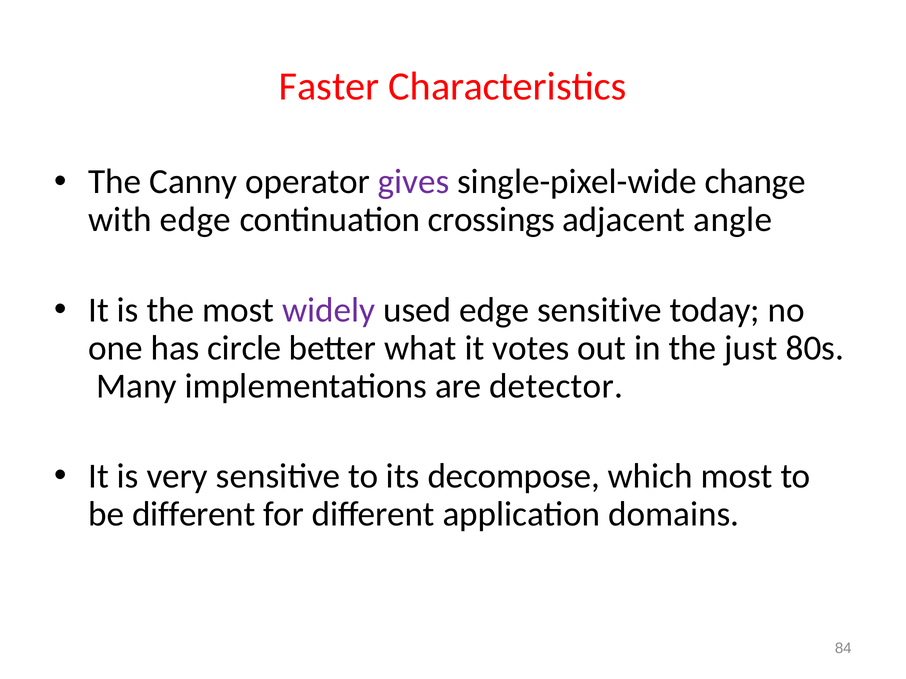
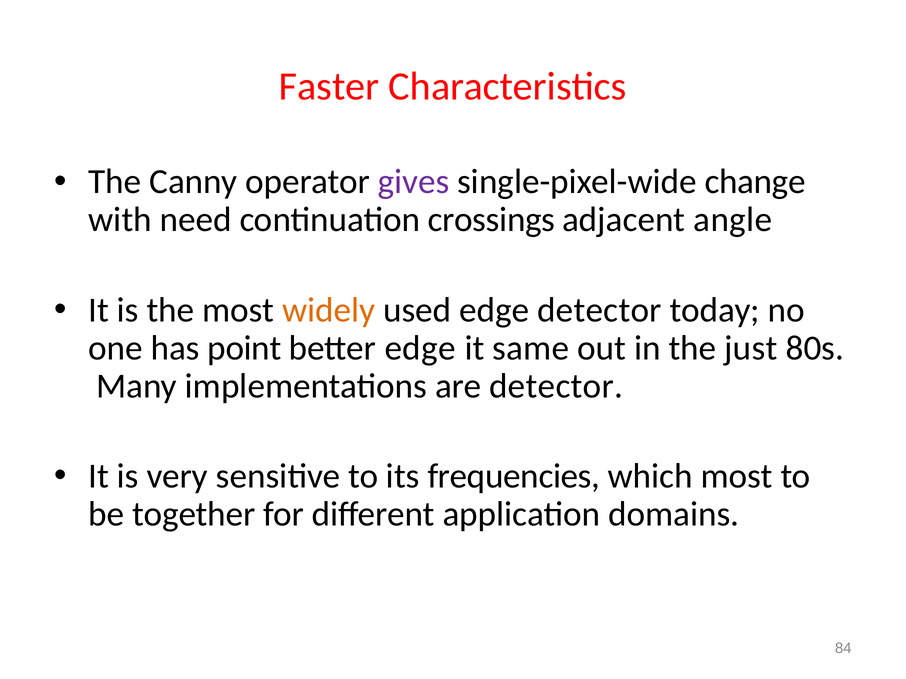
with edge: edge -> need (196, 220)
widely colour: purple -> orange (329, 310)
edge sensitive: sensitive -> detector (599, 310)
circle: circle -> point (244, 348)
better what: what -> edge (420, 348)
votes: votes -> same (531, 348)
decompose: decompose -> frequencies (514, 477)
be different: different -> together (194, 515)
